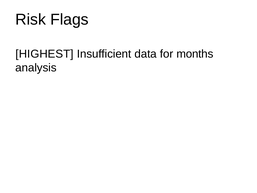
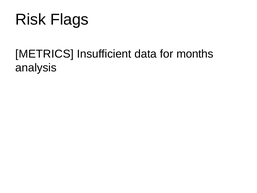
HIGHEST: HIGHEST -> METRICS (45, 54)
